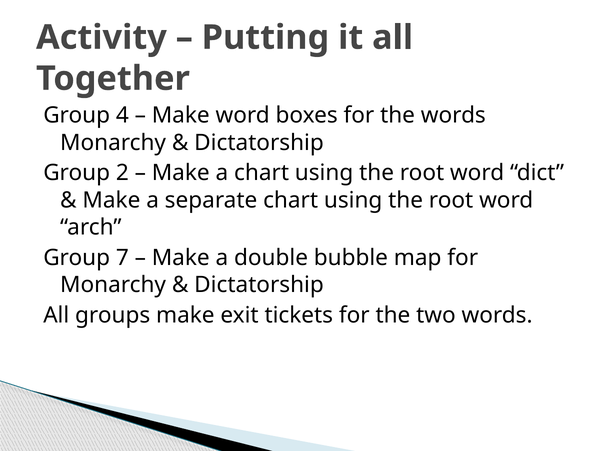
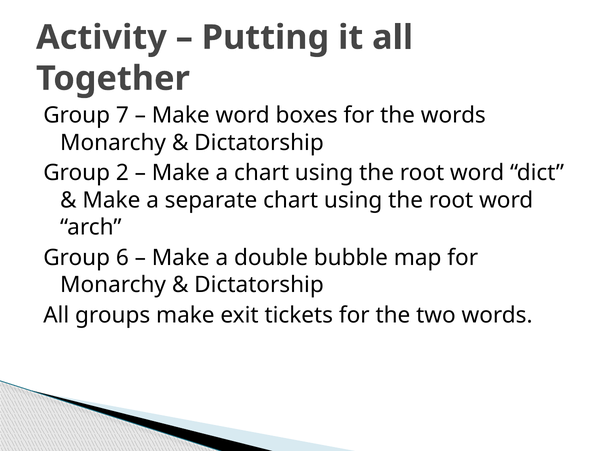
4: 4 -> 7 (122, 116)
7: 7 -> 6 (122, 258)
